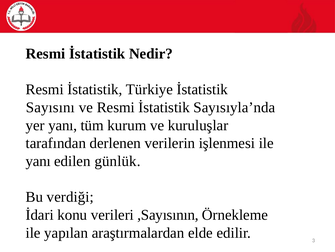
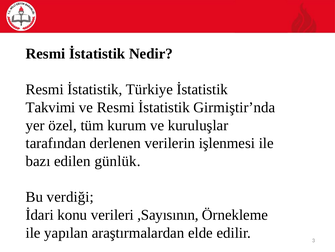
Sayısını: Sayısını -> Takvimi (50, 107)
Sayısıyla’nda: Sayısıyla’nda -> Girmiştir’nda (234, 107)
yer yanı: yanı -> özel (63, 125)
yanı: yanı -> bazı (38, 161)
